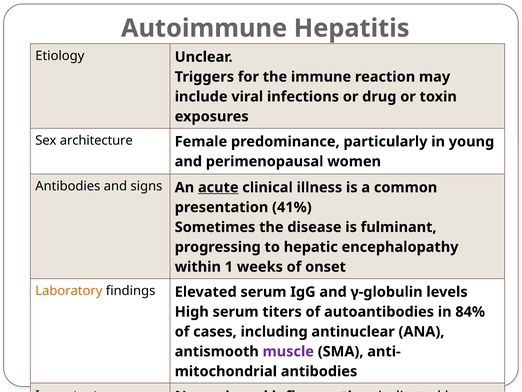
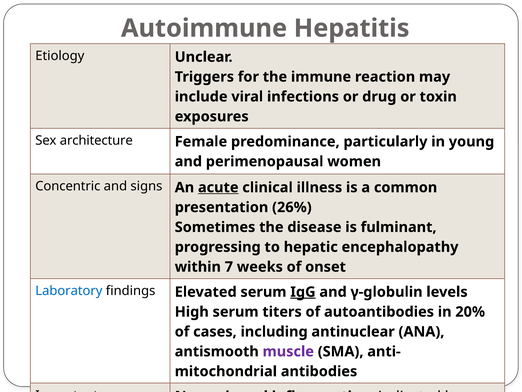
Antibodies: Antibodies -> Concentric (68, 186)
41%: 41% -> 26% (292, 207)
1: 1 -> 7 (229, 267)
Laboratory colour: orange -> blue (69, 290)
IgG underline: none -> present (303, 292)
84%: 84% -> 20% (470, 311)
